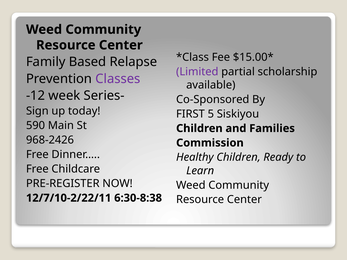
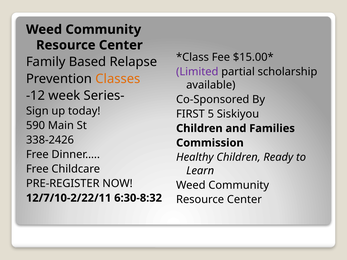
Classes colour: purple -> orange (118, 79)
968-2426: 968-2426 -> 338-2426 (50, 140)
6:30-8:38: 6:30-8:38 -> 6:30-8:32 (138, 198)
